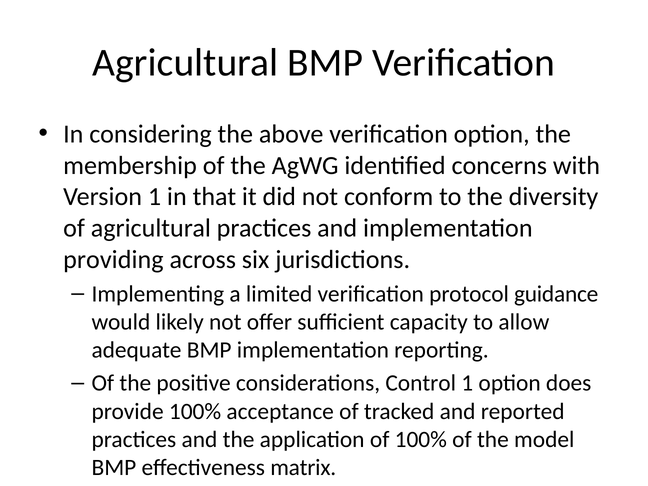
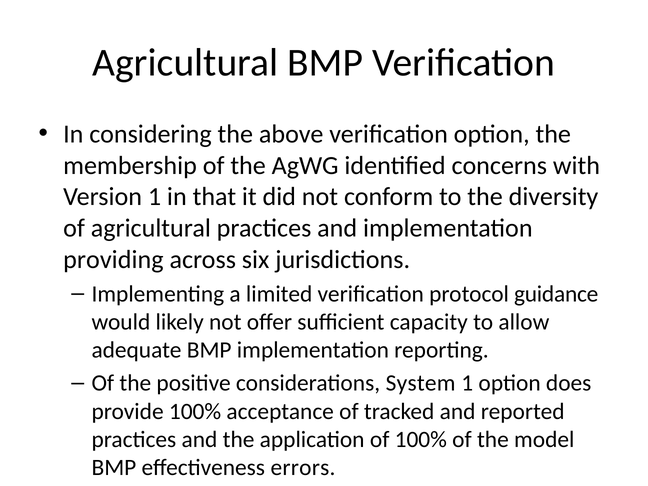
Control: Control -> System (421, 383)
matrix: matrix -> errors (303, 467)
